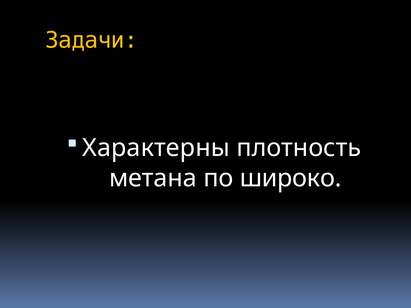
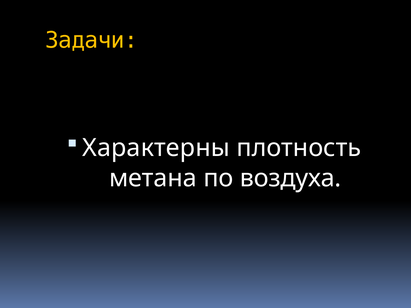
широко: широко -> воздуха (291, 178)
